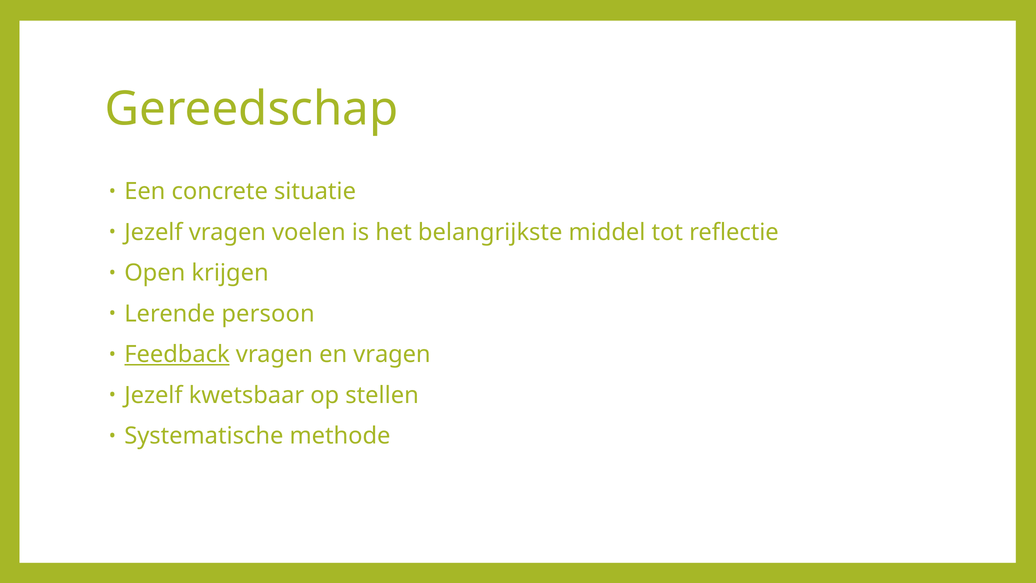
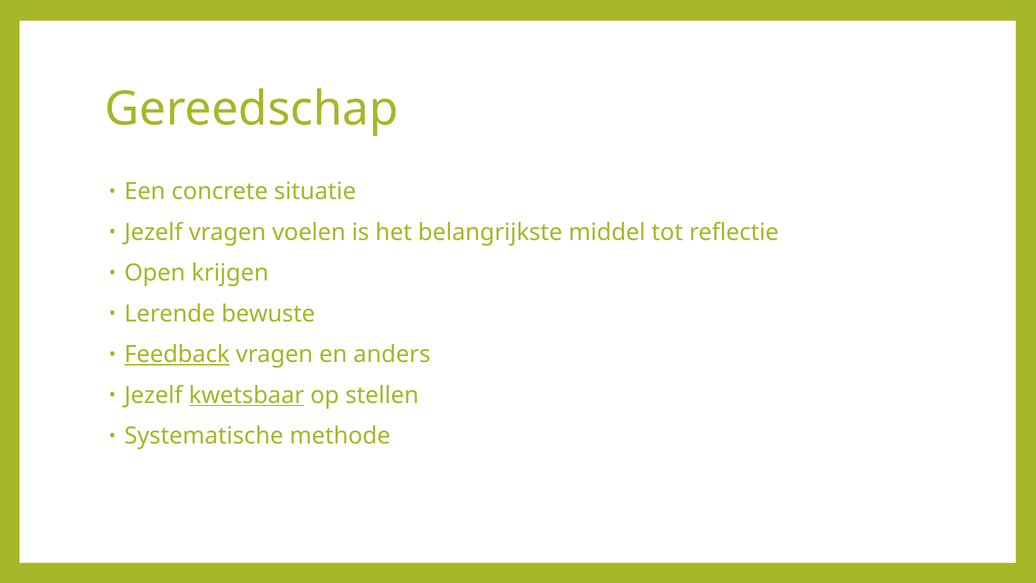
persoon: persoon -> bewuste (268, 314)
en vragen: vragen -> anders (392, 354)
kwetsbaar underline: none -> present (247, 395)
